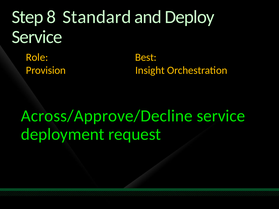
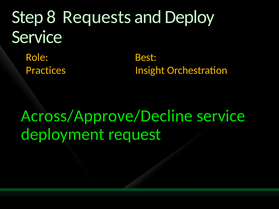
Standard: Standard -> Requests (97, 17)
Provision: Provision -> Practices (46, 70)
